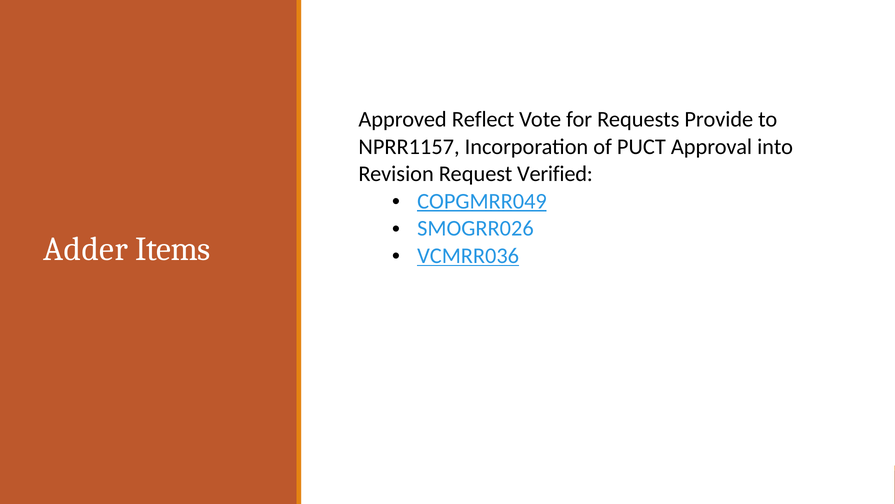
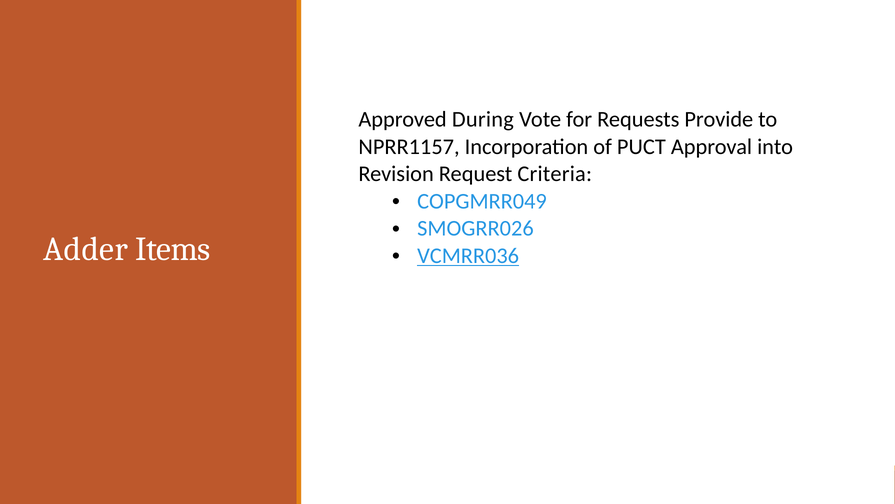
Reflect: Reflect -> During (483, 119)
Verified: Verified -> Criteria (555, 174)
COPGMRR049 underline: present -> none (482, 201)
